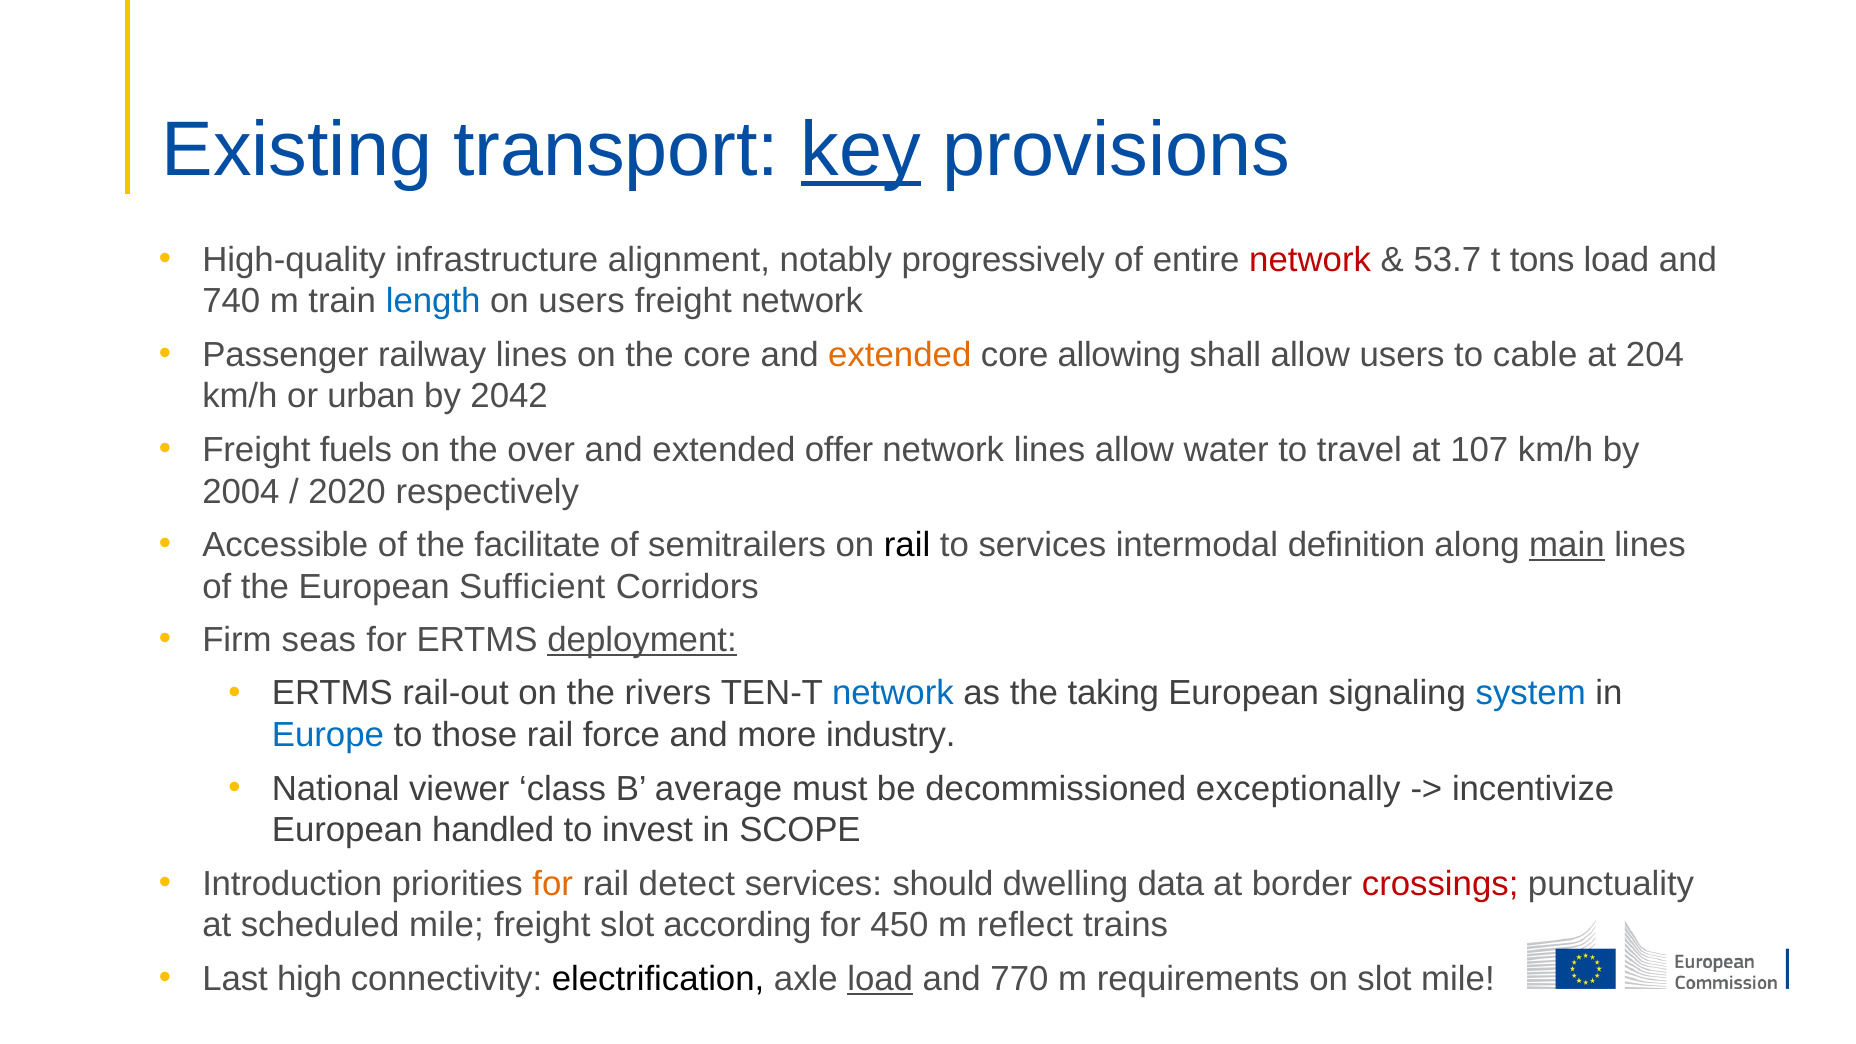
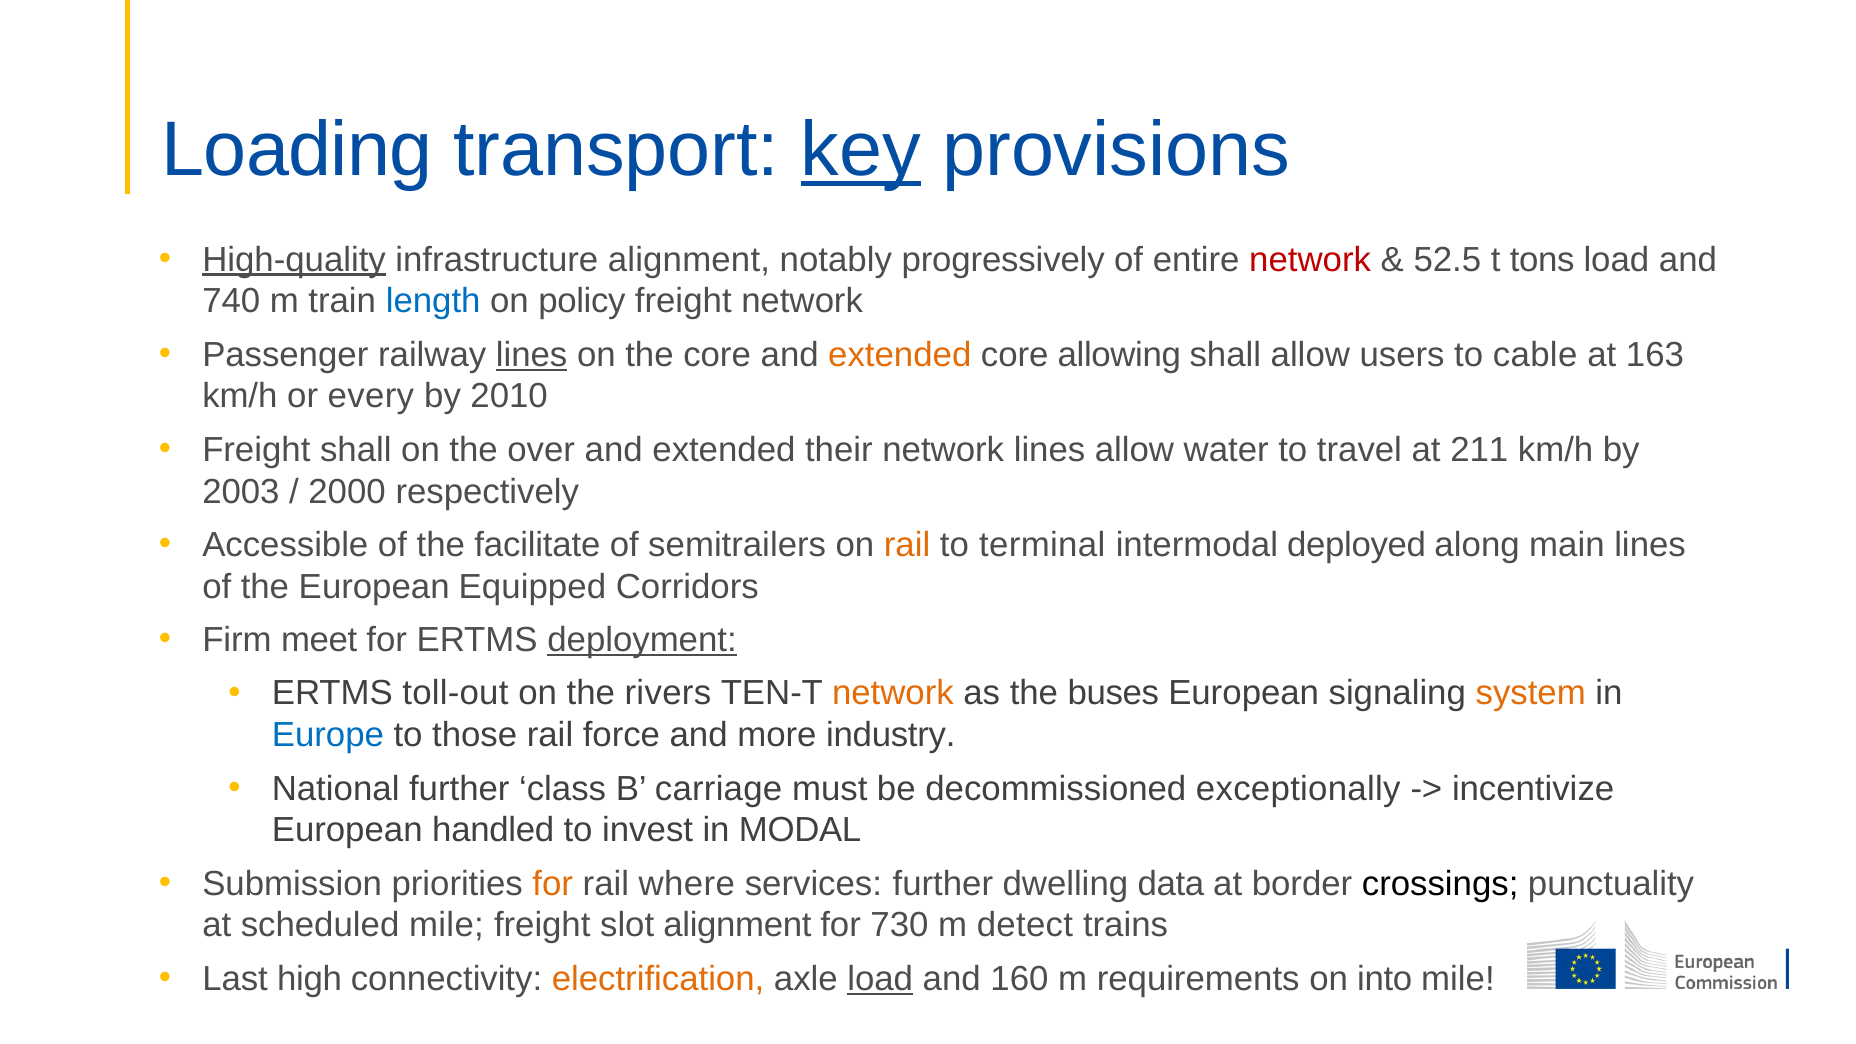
Existing: Existing -> Loading (297, 150)
High-quality underline: none -> present (294, 260)
53.7: 53.7 -> 52.5 (1447, 260)
on users: users -> policy (582, 301)
lines underline: none -> present (532, 355)
204: 204 -> 163 (1655, 355)
urban: urban -> every (371, 396)
2042: 2042 -> 2010 (509, 396)
Freight fuels: fuels -> shall (356, 450)
offer: offer -> their (839, 450)
107: 107 -> 211 (1479, 450)
2004: 2004 -> 2003 (241, 492)
2020: 2020 -> 2000 (347, 492)
rail colour: black -> orange (907, 545)
to services: services -> terminal (1042, 545)
definition: definition -> deployed (1357, 545)
main underline: present -> none (1567, 545)
Sufficient: Sufficient -> Equipped (532, 587)
seas: seas -> meet (319, 640)
rail-out: rail-out -> toll-out (455, 693)
network colour: blue -> orange (893, 693)
taking: taking -> buses (1113, 693)
system colour: blue -> orange (1531, 693)
National viewer: viewer -> further (459, 789)
average: average -> carriage (719, 789)
SCOPE: SCOPE -> MODAL (800, 830)
Introduction: Introduction -> Submission (292, 884)
detect: detect -> where (687, 884)
services should: should -> further (943, 884)
crossings colour: red -> black (1440, 884)
slot according: according -> alignment (737, 925)
450: 450 -> 730 (899, 925)
reflect: reflect -> detect (1025, 925)
electrification colour: black -> orange (658, 979)
770: 770 -> 160 (1019, 979)
on slot: slot -> into (1385, 979)
